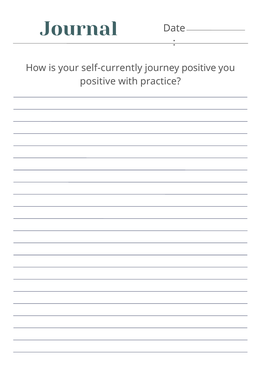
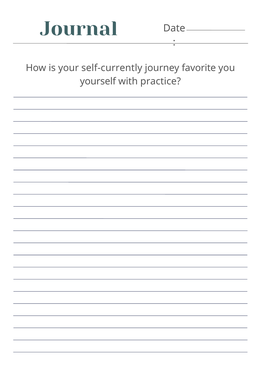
journey positive: positive -> favorite (199, 68)
positive: positive -> yourself (98, 81)
